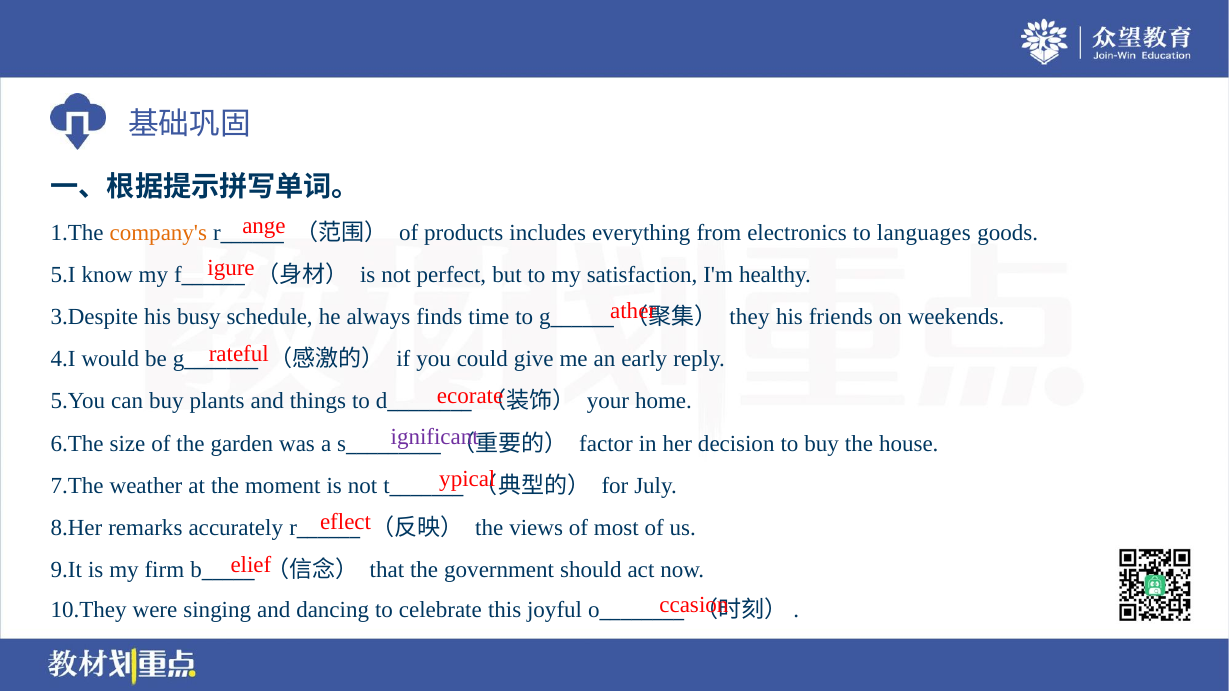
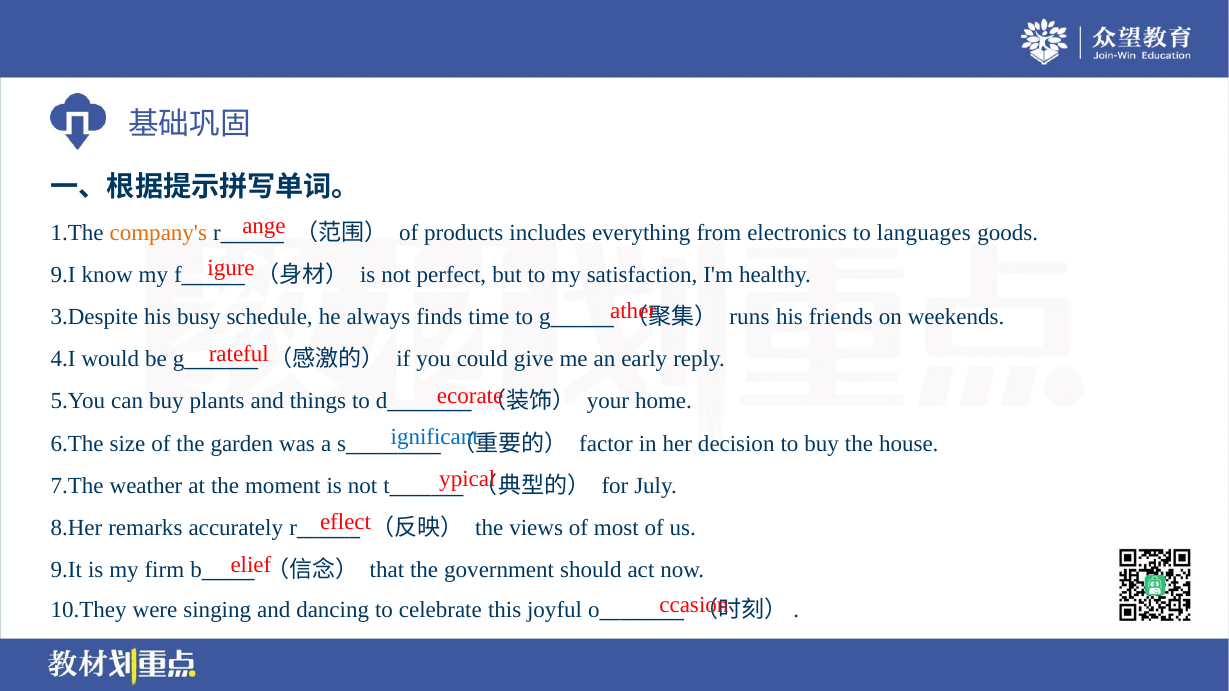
5.I: 5.I -> 9.I (63, 275)
they: they -> runs (749, 317)
ignificant colour: purple -> blue (435, 437)
